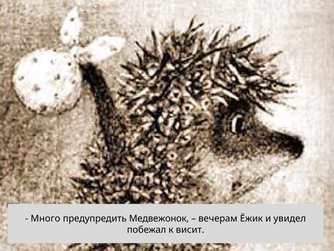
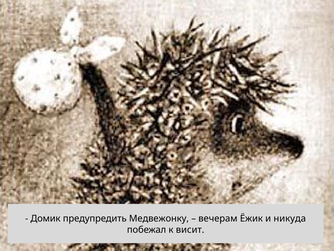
Много: Много -> Домик (46, 218)
Медвежонок: Медвежонок -> Медвежонку (159, 218)
увидел: увидел -> никуда (290, 218)
